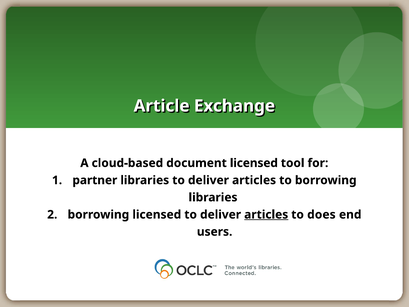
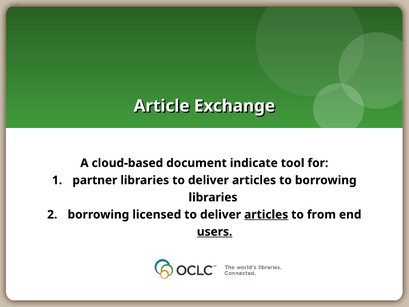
document licensed: licensed -> indicate (254, 163)
does: does -> from (321, 214)
users underline: none -> present (215, 232)
